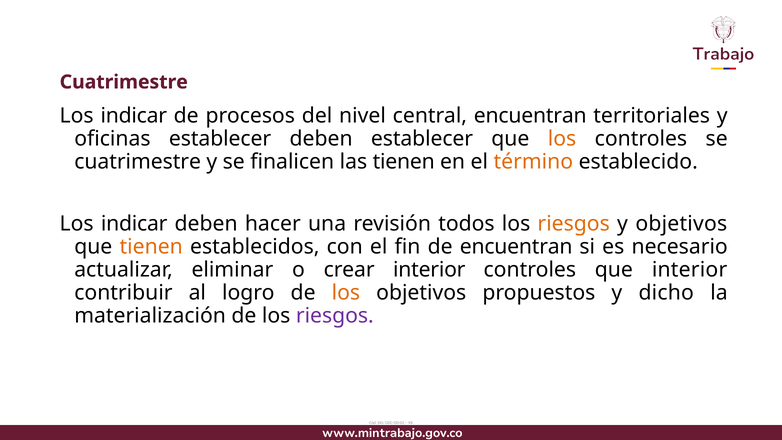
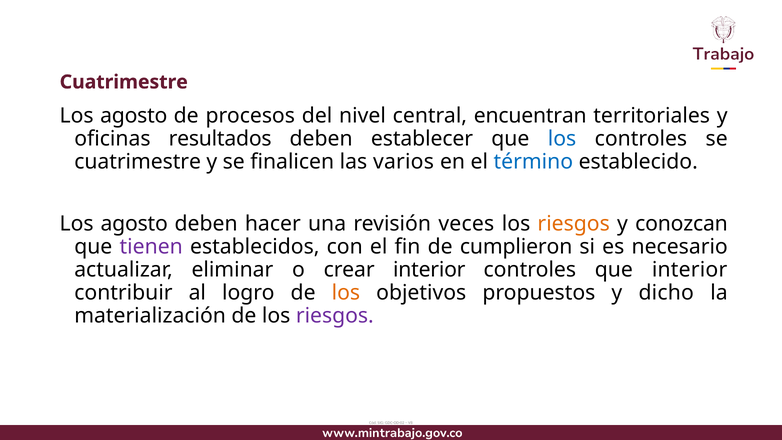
indicar: indicar -> agosto (134, 116)
oficinas establecer: establecer -> resultados (220, 139)
los colour: orange -> blue (562, 139)
las tienen: tienen -> varios (403, 162)
término colour: orange -> blue (533, 162)
indicar: indicar -> agosto (134, 224)
todos: todos -> veces (466, 224)
y objetivos: objetivos -> conozcan (682, 224)
tienen colour: orange -> purple (151, 247)
de encuentran: encuentran -> cumplieron (516, 247)
